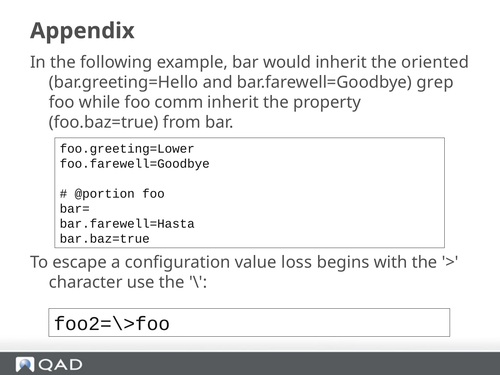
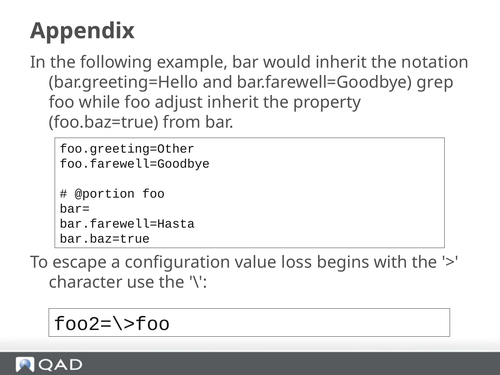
oriented: oriented -> notation (435, 62)
comm: comm -> adjust (179, 102)
foo.greeting=Lower: foo.greeting=Lower -> foo.greeting=Other (127, 149)
